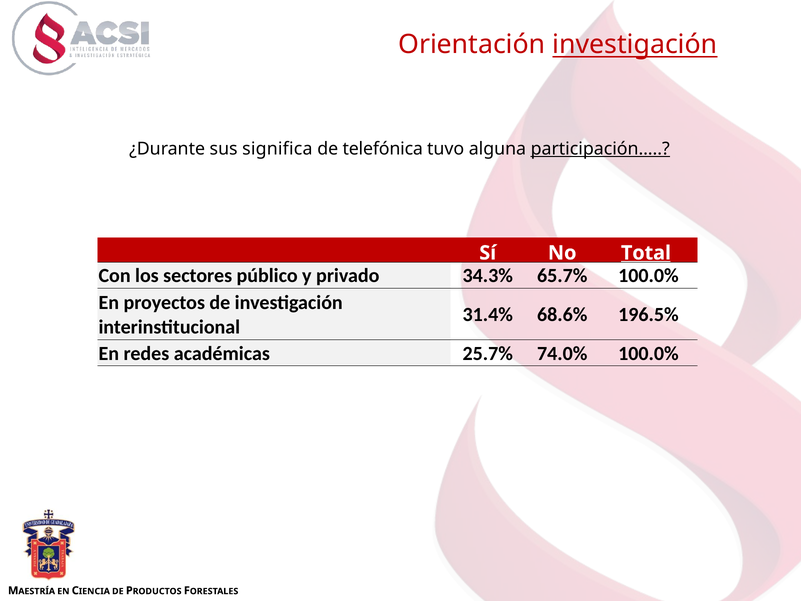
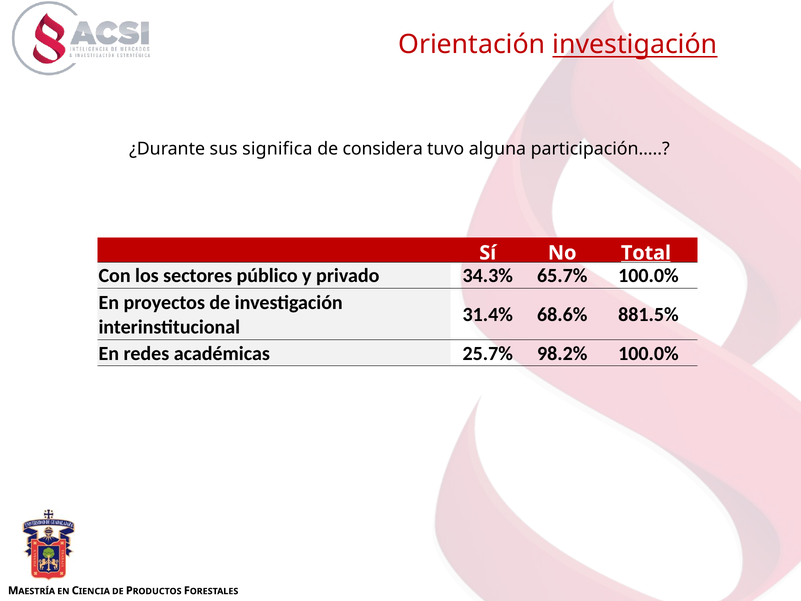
telefónica: telefónica -> considera (383, 149)
participación… underline: present -> none (600, 149)
196.5%: 196.5% -> 881.5% (648, 315)
74.0%: 74.0% -> 98.2% (562, 353)
